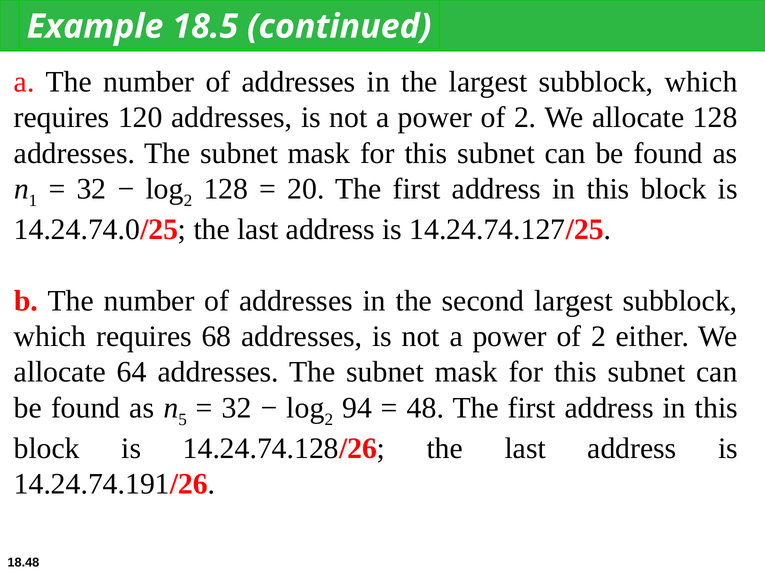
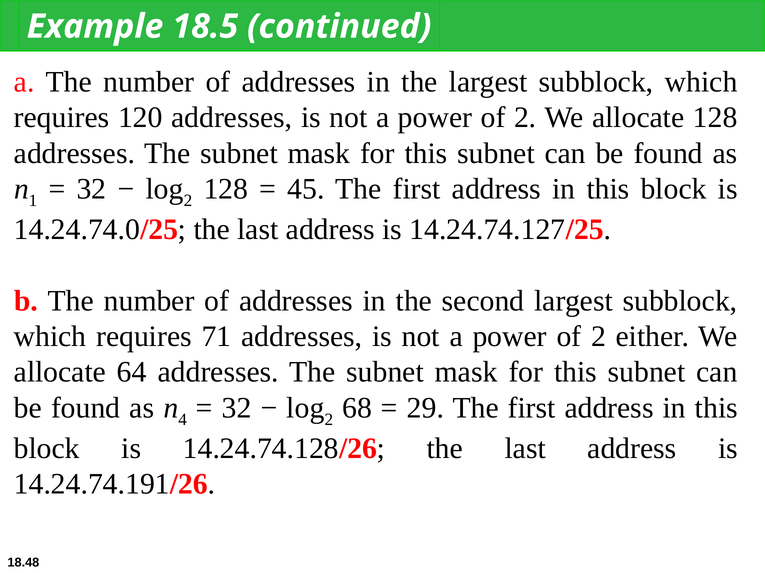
20: 20 -> 45 (306, 189)
68: 68 -> 71 (217, 337)
5: 5 -> 4 (183, 420)
94: 94 -> 68 (357, 408)
48: 48 -> 29 (425, 408)
